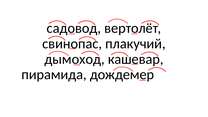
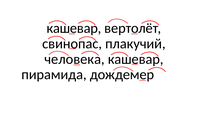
садовод: садовод -> кашевар (74, 28)
дымоход: дымоход -> человека (75, 59)
